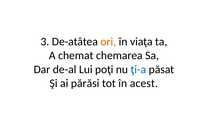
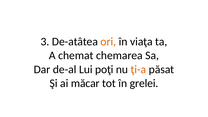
ţi-a colour: blue -> orange (138, 69)
părăsi: părăsi -> măcar (85, 83)
acest: acest -> grelei (144, 83)
